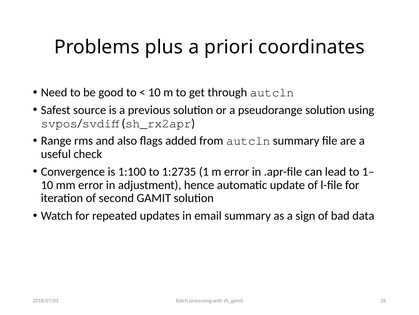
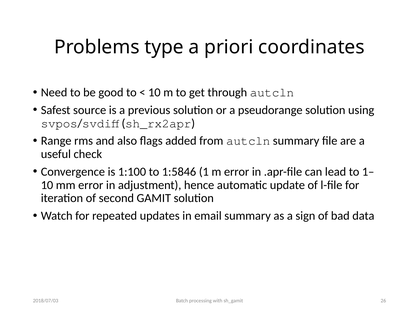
plus: plus -> type (164, 47)
1:2735: 1:2735 -> 1:5846 (179, 171)
